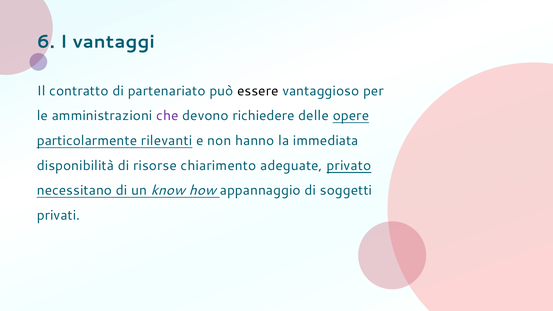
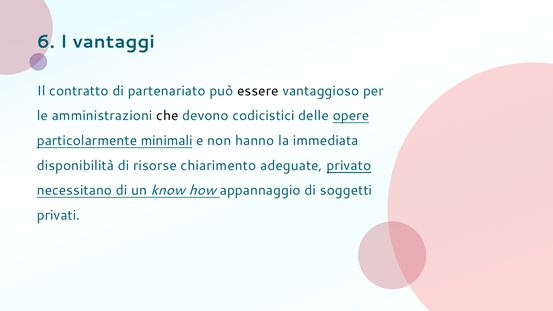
che colour: purple -> black (167, 116)
richiedere: richiedere -> codicistici (264, 116)
rilevanti: rilevanti -> minimali (167, 141)
